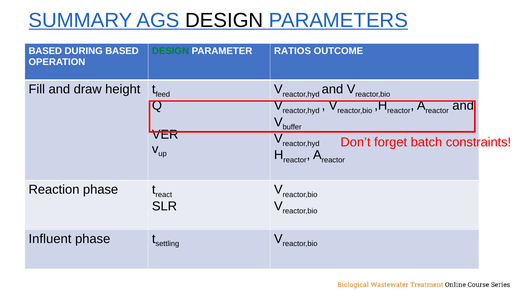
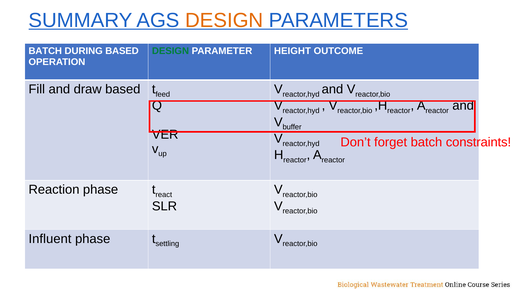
DESIGN colour: black -> orange (224, 20)
BASED: BASED -> BATCH (45, 51)
RATIOS: RATIOS -> HEIGHT (292, 51)
draw height: height -> based (123, 89)
